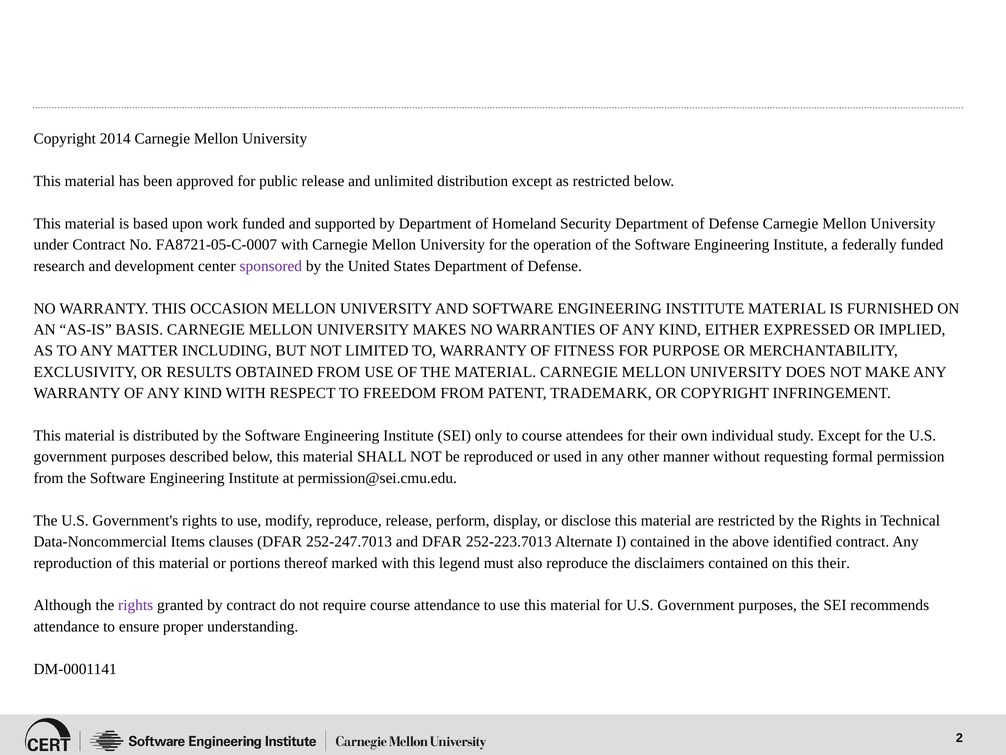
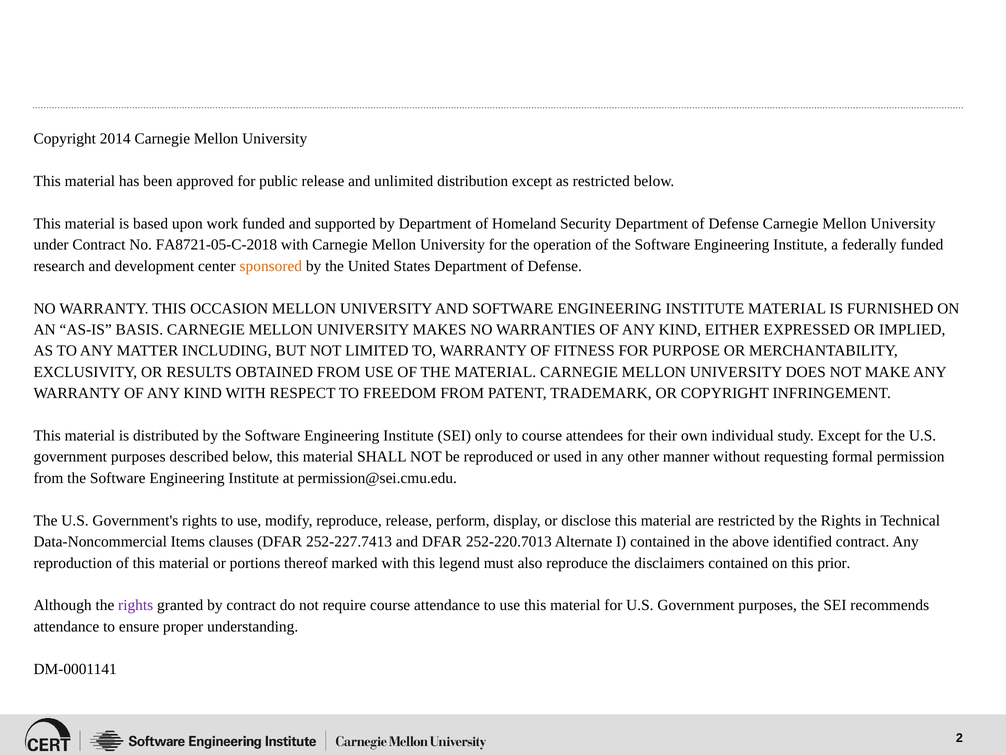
FA8721-05-C-0007: FA8721-05-C-0007 -> FA8721-05-C-2018 (216, 245)
sponsored colour: purple -> orange (271, 266)
252-247.7013: 252-247.7013 -> 252-227.7413 (349, 541)
252-223.7013: 252-223.7013 -> 252-220.7013 (509, 541)
this their: their -> prior (834, 563)
